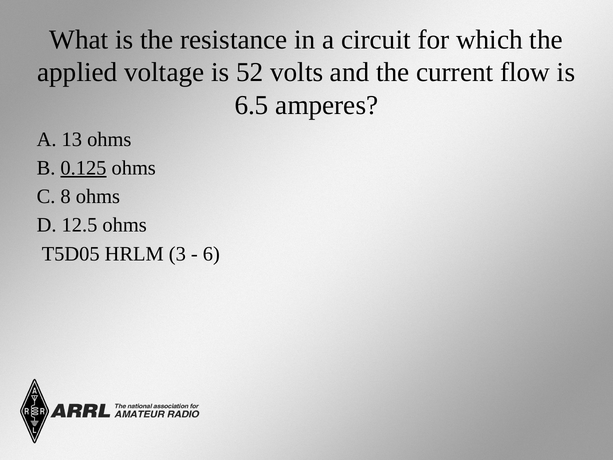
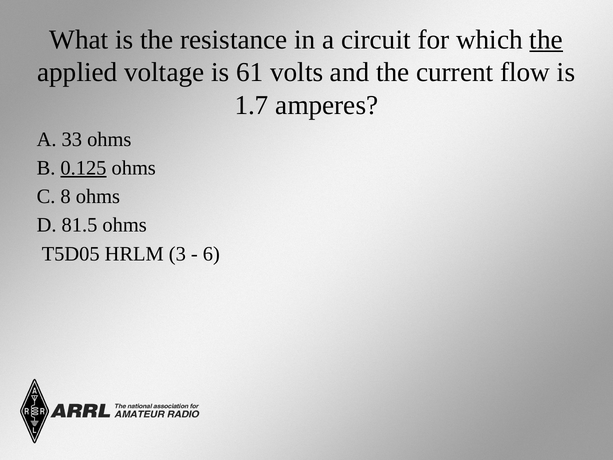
the underline: none -> present (546, 40)
52: 52 -> 61 (250, 72)
6.5: 6.5 -> 1.7 (252, 105)
13: 13 -> 33 (72, 139)
12.5: 12.5 -> 81.5 (79, 225)
